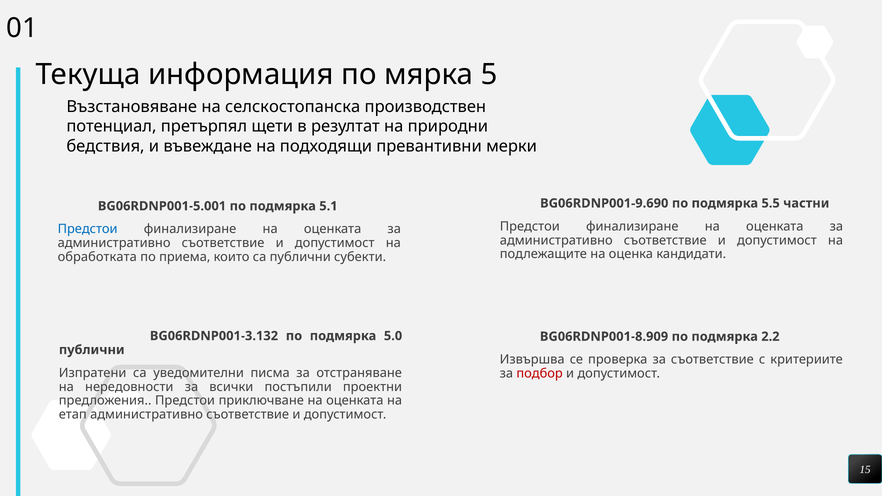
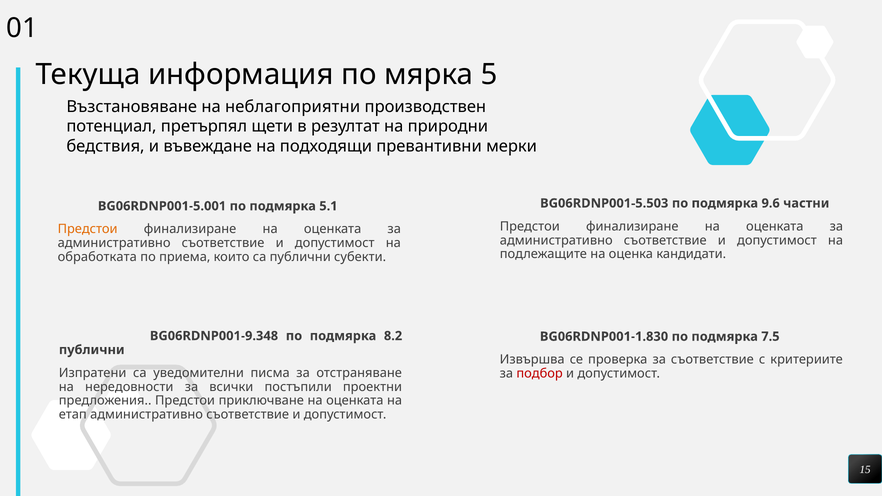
селскостопанска: селскостопанска -> неблагоприятни (293, 107)
BG06RDNP001-9.690: BG06RDNP001-9.690 -> BG06RDNP001-5.503 (604, 203)
5.5: 5.5 -> 9.6 (771, 203)
Предстои colour: blue -> orange (88, 229)
BG06RDNP001-3.132: BG06RDNP001-3.132 -> BG06RDNP001-9.348 (214, 336)
5.0: 5.0 -> 8.2 (393, 336)
BG06RDNP001-8.909: BG06RDNP001-8.909 -> BG06RDNP001-1.830 (604, 337)
2.2: 2.2 -> 7.5 (770, 337)
